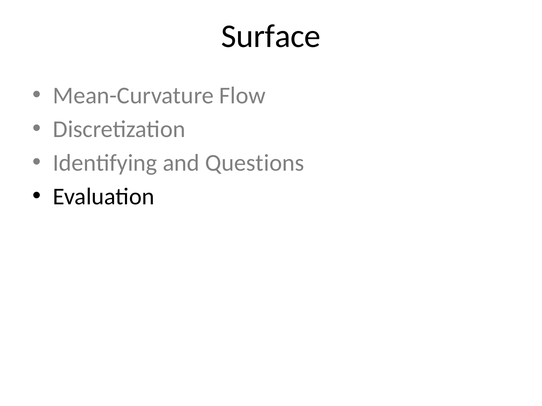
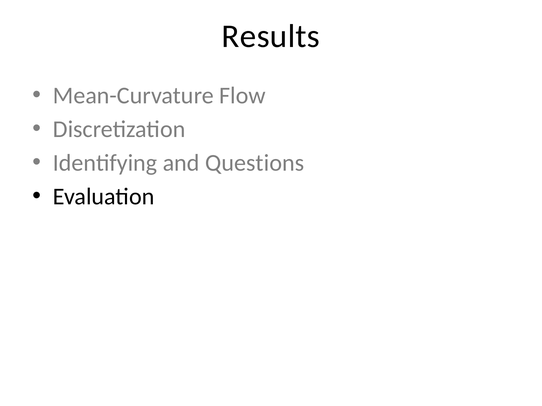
Surface: Surface -> Results (271, 36)
